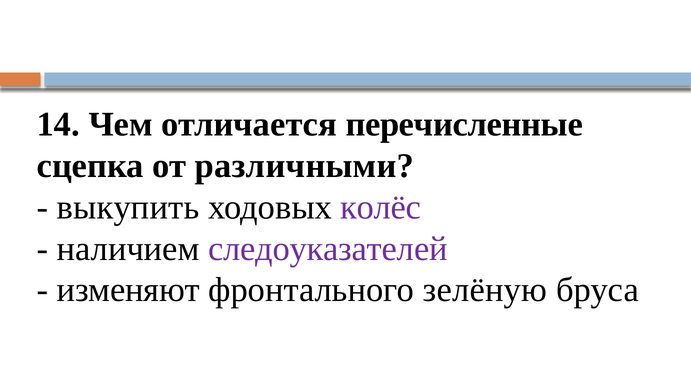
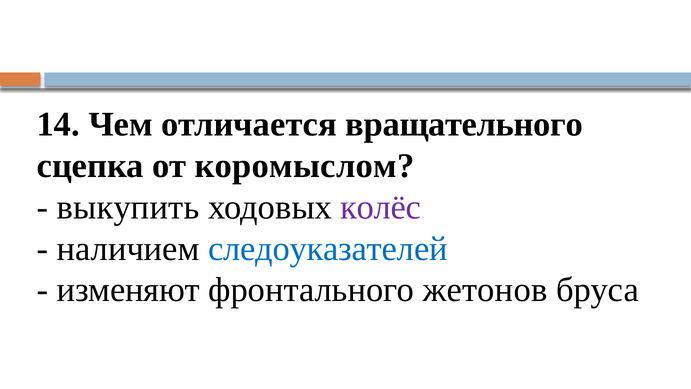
перечисленные: перечисленные -> вращательного (464, 124)
различными: различными -> коромыслом (305, 165)
следоуказателей colour: purple -> blue (328, 248)
зелёную: зелёную -> жетонов (485, 290)
